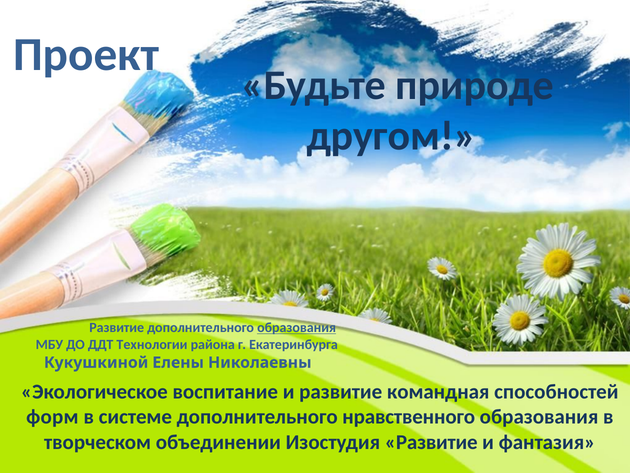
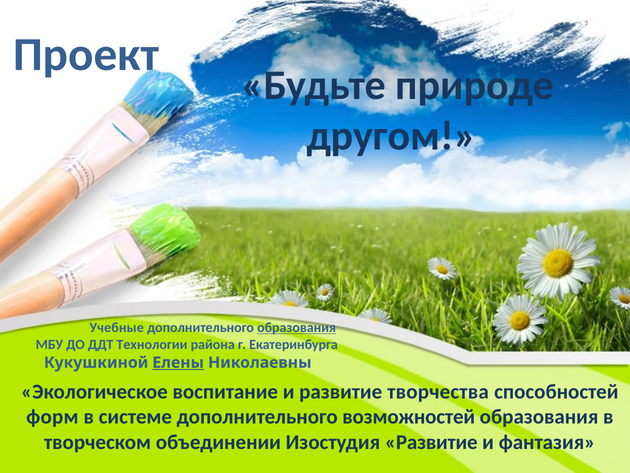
Развитие: Развитие -> Учебные (117, 327)
Елены underline: none -> present (178, 362)
командная: командная -> творчества (438, 391)
нравственного: нравственного -> возможностей (409, 416)
